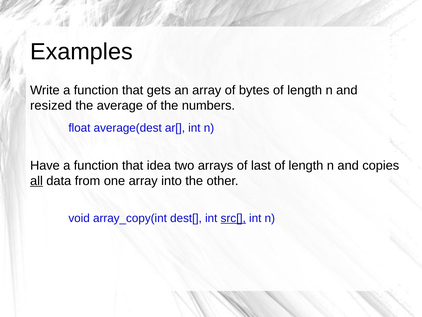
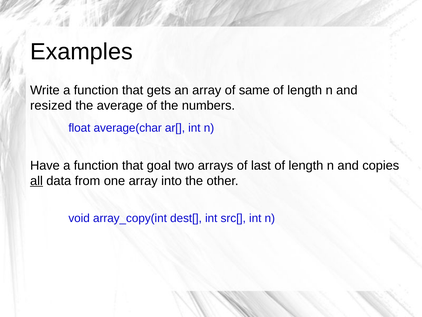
bytes: bytes -> same (254, 90)
average(dest: average(dest -> average(char (128, 128)
idea: idea -> goal (159, 165)
src[ underline: present -> none (233, 218)
